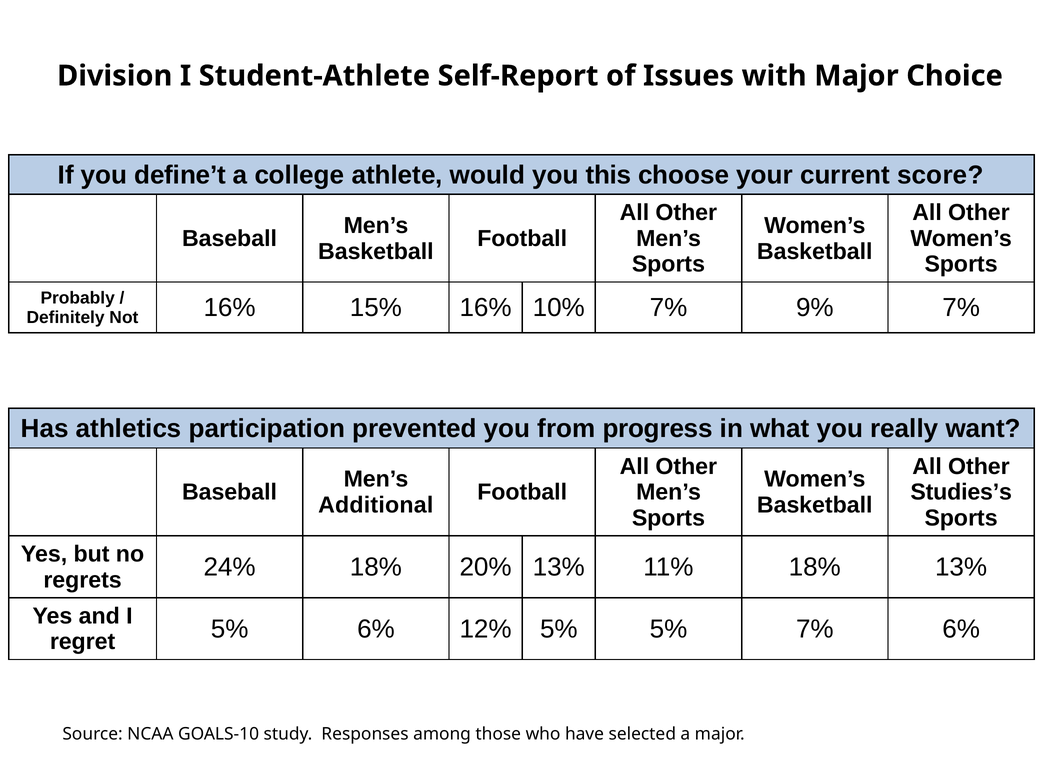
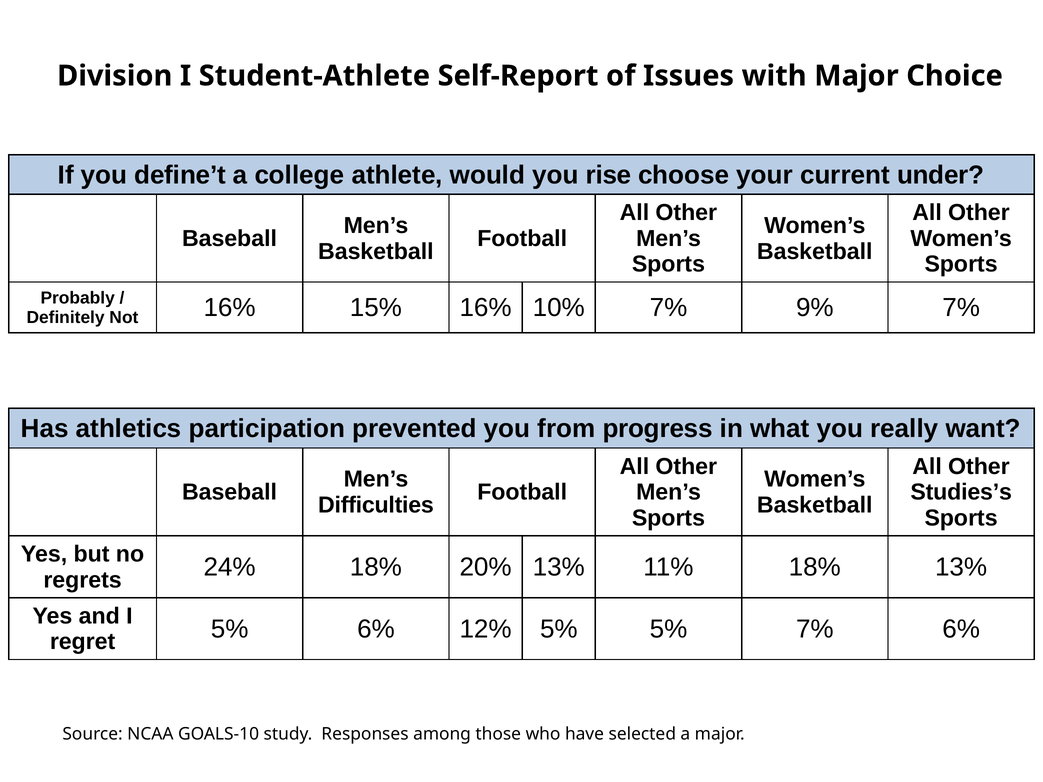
this: this -> rise (608, 175)
score: score -> under (941, 175)
Additional: Additional -> Difficulties (376, 505)
